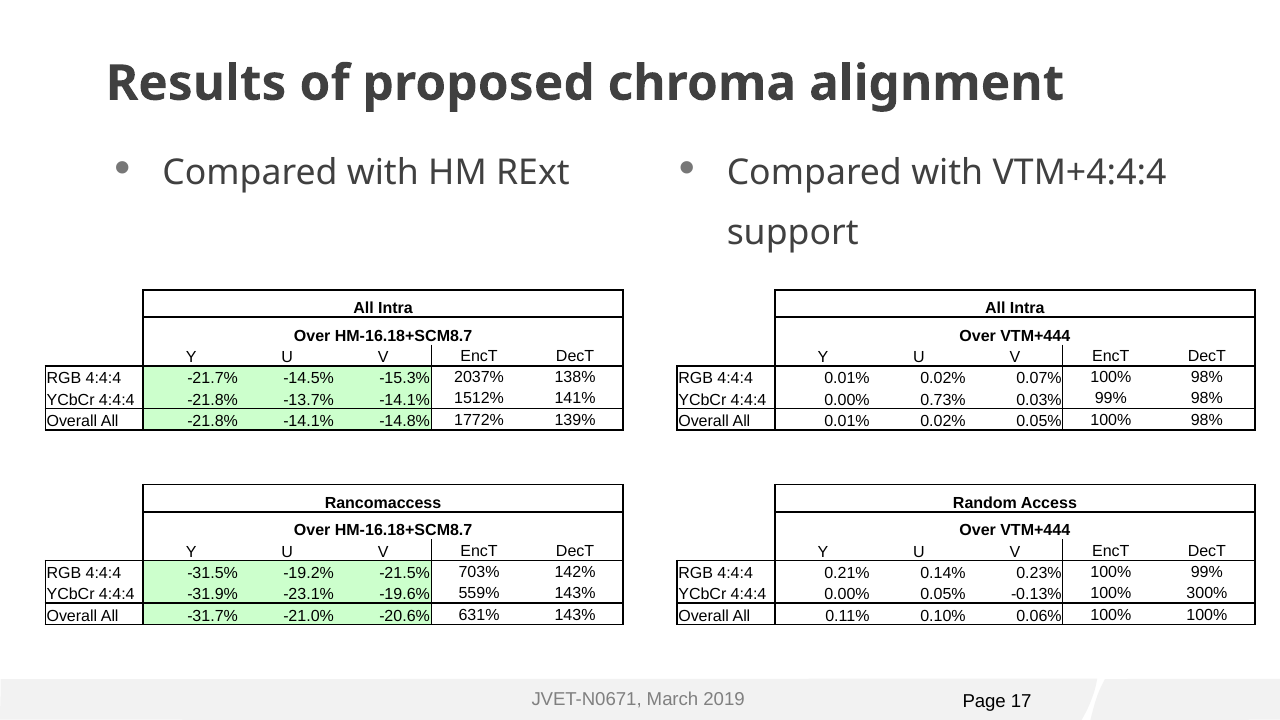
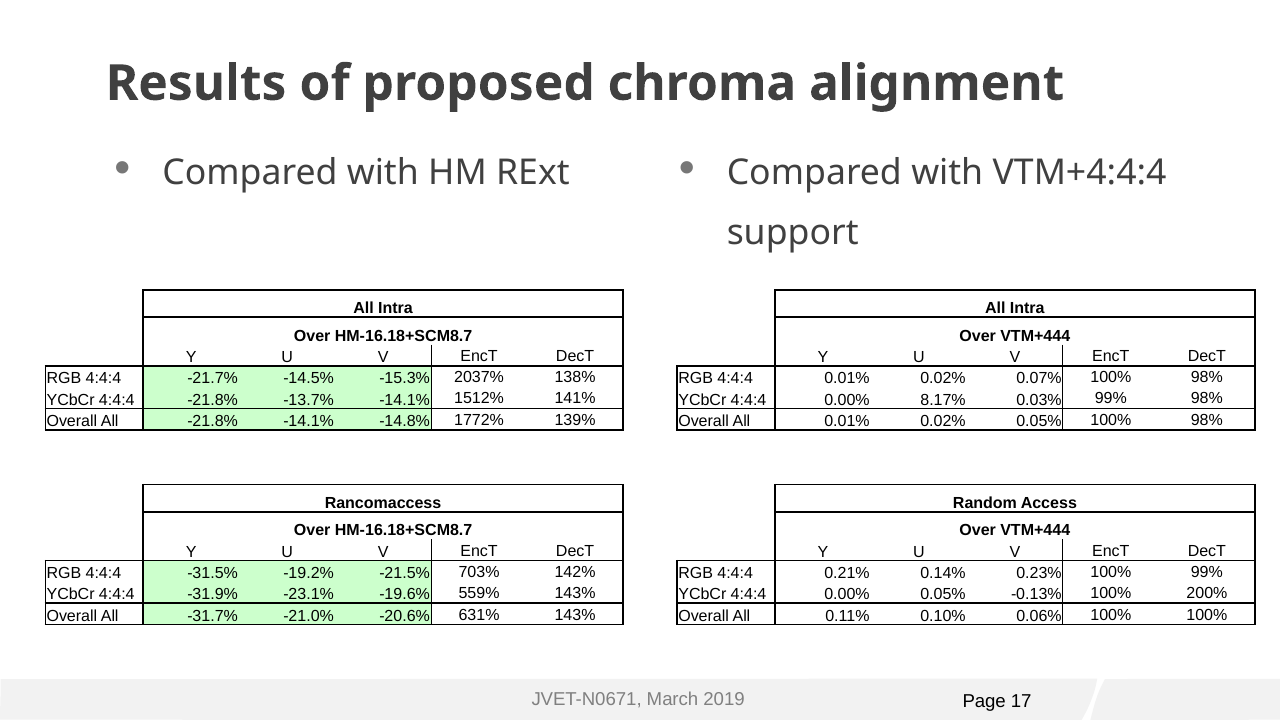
0.73%: 0.73% -> 8.17% (943, 400)
300%: 300% -> 200% (1207, 593)
